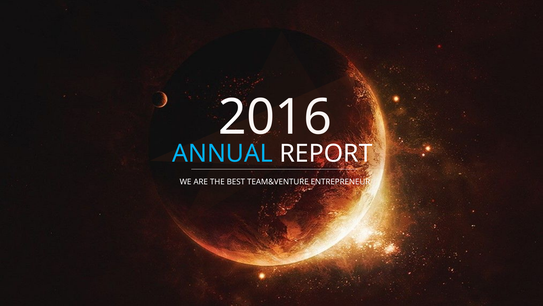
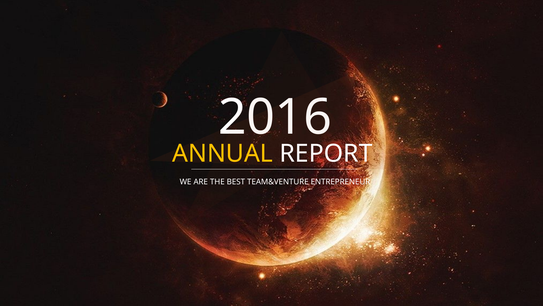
ANNUAL colour: light blue -> yellow (223, 153)
